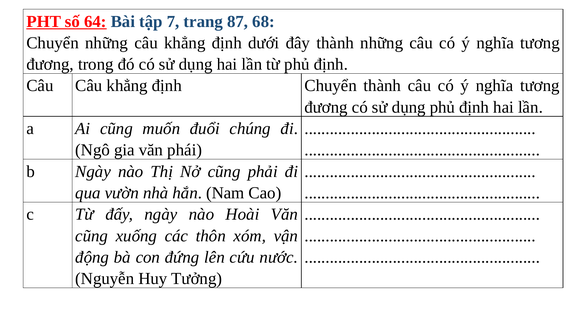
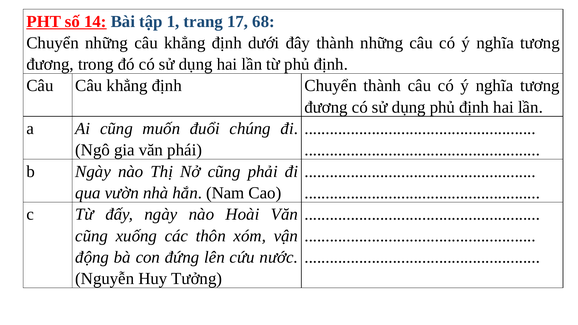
64: 64 -> 14 (95, 21)
7: 7 -> 1 (173, 21)
87: 87 -> 17 (238, 21)
